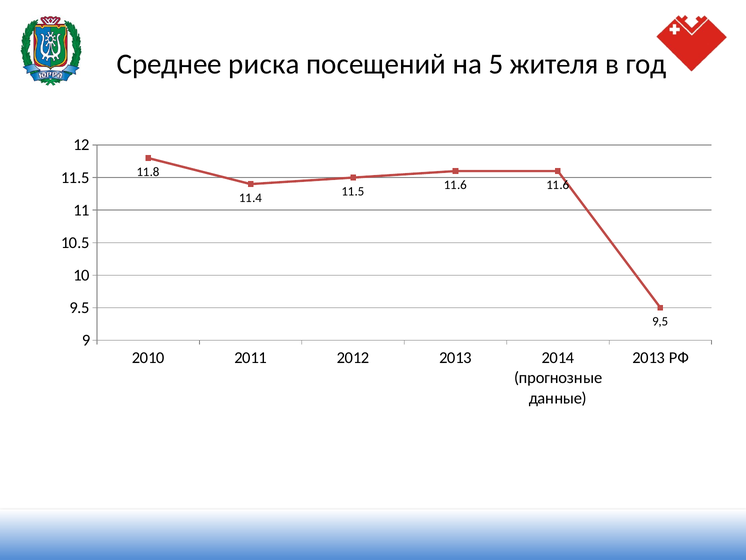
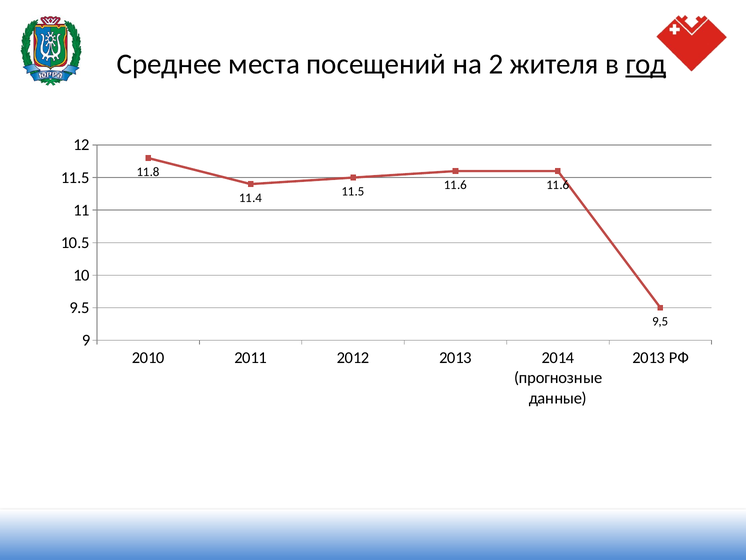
риска: риска -> места (264, 64)
5: 5 -> 2 (496, 64)
год underline: none -> present (646, 64)
